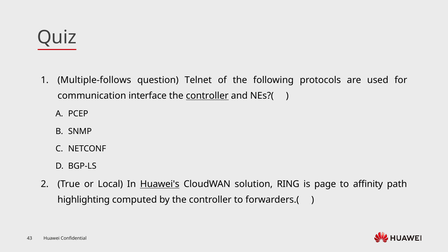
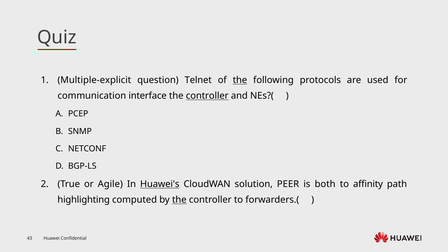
Multiple-follows: Multiple-follows -> Multiple-explicit (94, 80)
the underline: none -> present (240, 80)
Local: Local -> Agile (110, 184)
RING: RING -> PEER (288, 184)
page: page -> both (325, 184)
the underline: none -> present (179, 200)
